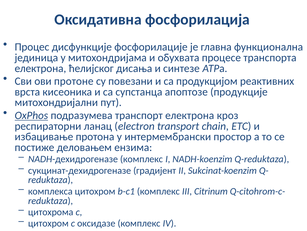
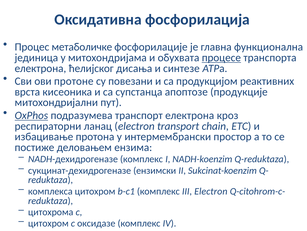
дисфункције: дисфункције -> метаболичке (82, 47)
процесе underline: none -> present (221, 58)
градијент: градијент -> ензимски (155, 170)
III Citrinum: Citrinum -> Electron (211, 191)
